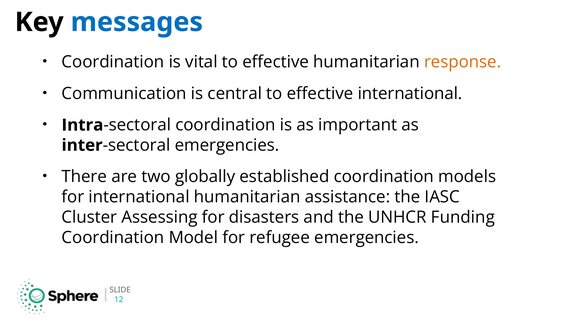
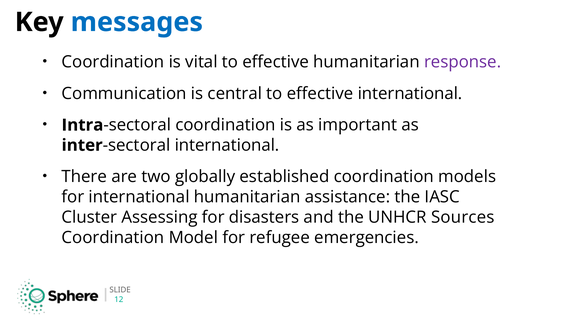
response colour: orange -> purple (463, 62)
inter-sectoral emergencies: emergencies -> international (227, 145)
Funding: Funding -> Sources (463, 217)
